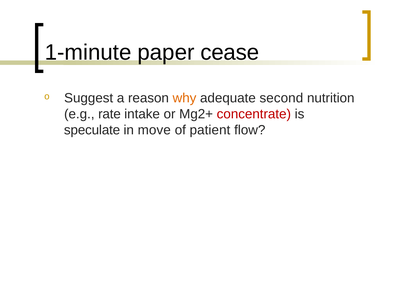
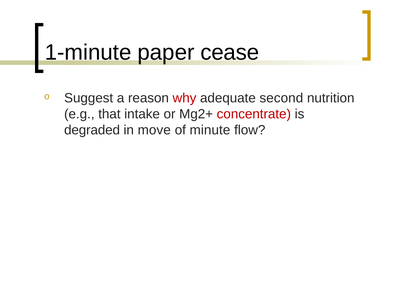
why colour: orange -> red (185, 98)
rate: rate -> that (109, 114)
speculate: speculate -> degraded (92, 130)
patient: patient -> minute (210, 130)
